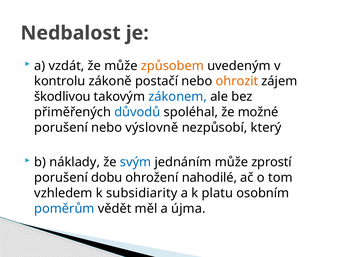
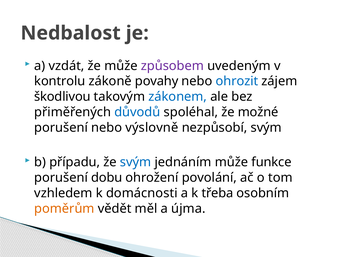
způsobem colour: orange -> purple (172, 66)
postačí: postačí -> povahy (157, 81)
ohrozit colour: orange -> blue (237, 81)
nezpůsobí který: který -> svým (266, 128)
náklady: náklady -> případu (75, 162)
zprostí: zprostí -> funkce (272, 162)
nahodilé: nahodilé -> povolání (209, 178)
subsidiarity: subsidiarity -> domácnosti (142, 193)
platu: platu -> třeba (217, 193)
poměrům colour: blue -> orange (64, 209)
